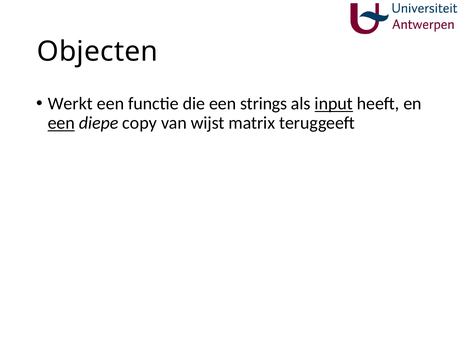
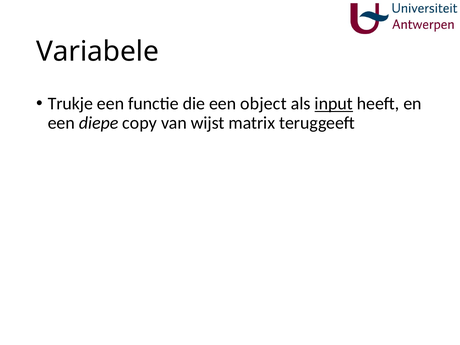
Objecten: Objecten -> Variabele (98, 52)
Werkt: Werkt -> Trukje (70, 104)
strings: strings -> object (263, 104)
een underline: present -> none (61, 123)
